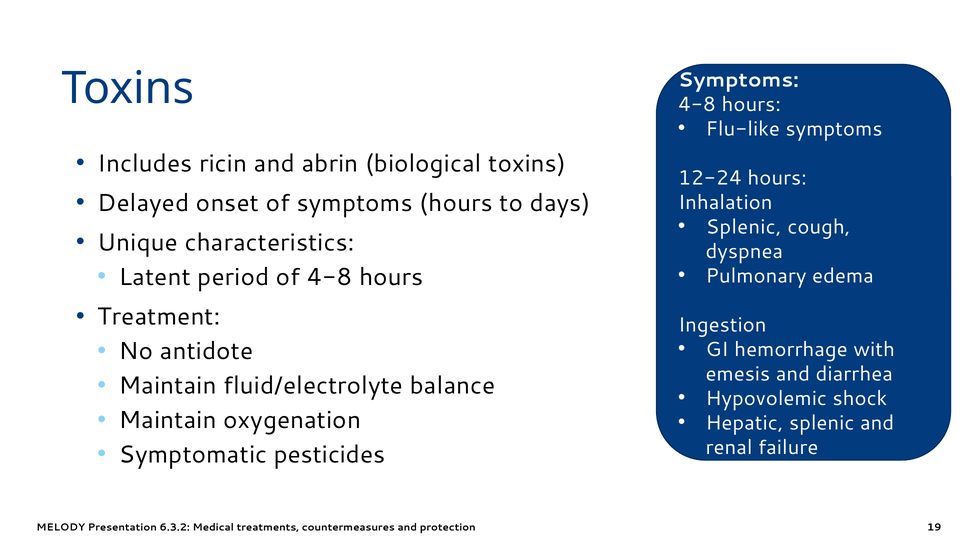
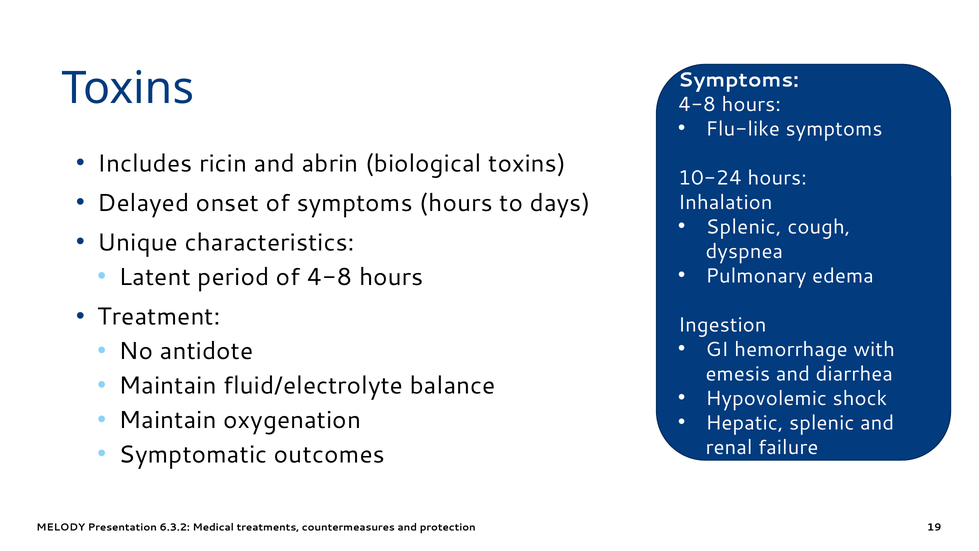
12-24: 12-24 -> 10-24 (710, 178)
pesticides: pesticides -> outcomes (329, 454)
